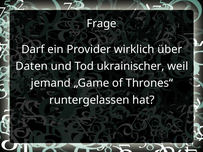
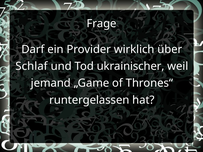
Daten: Daten -> Schlaf (32, 66)
